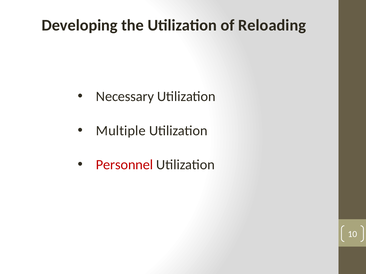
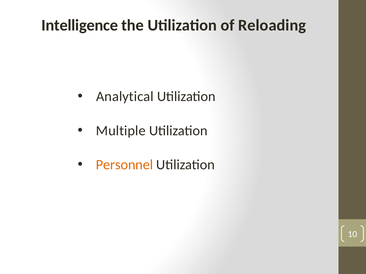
Developing: Developing -> Intelligence (80, 25)
Necessary: Necessary -> Analytical (125, 97)
Personnel colour: red -> orange (125, 165)
